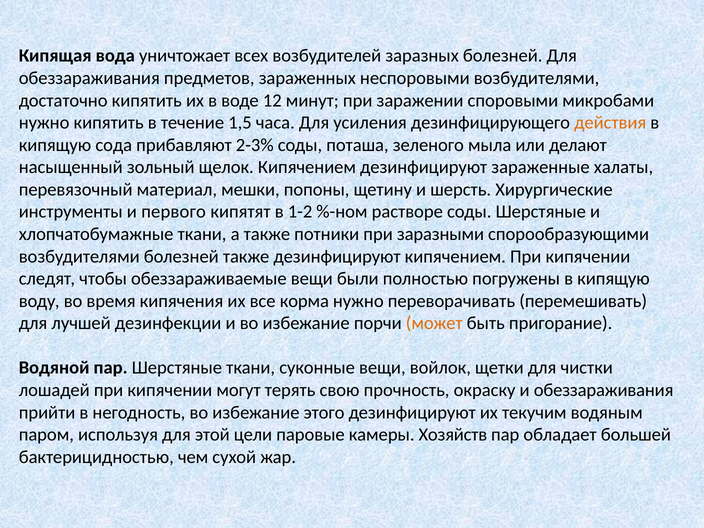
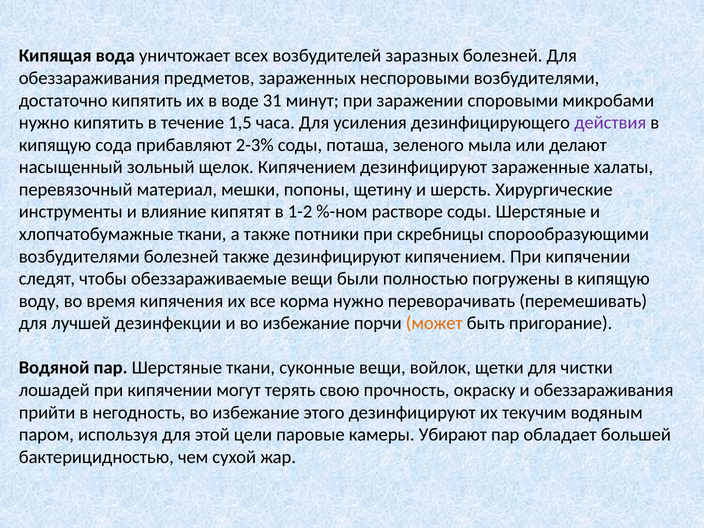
12: 12 -> 31 (272, 100)
действия colour: orange -> purple (610, 123)
первого: первого -> влияние (174, 212)
заразными: заразными -> скребницы (440, 234)
Хозяйств: Хозяйств -> Убирают (453, 435)
